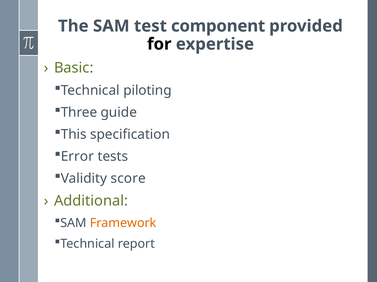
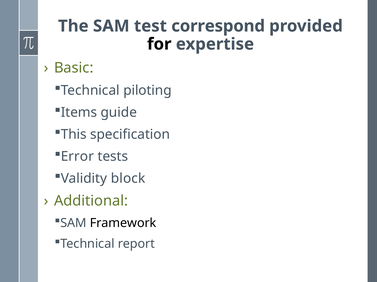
component: component -> correspond (218, 26)
Three: Three -> Items (79, 113)
score: score -> block (128, 179)
Framework colour: orange -> black (123, 223)
